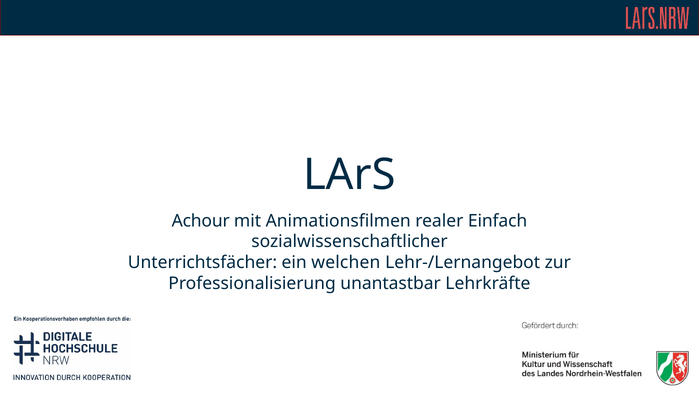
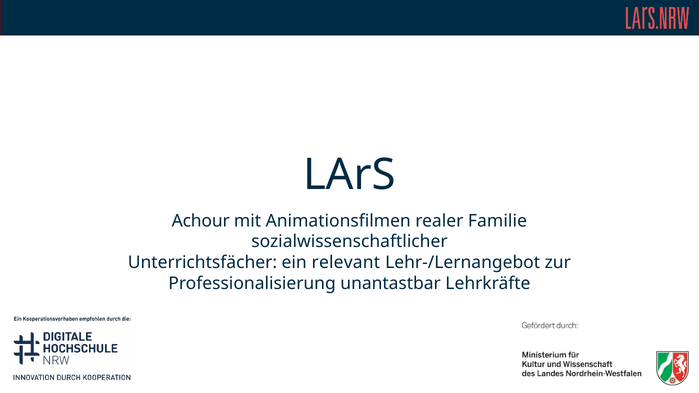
Einfach: Einfach -> Familie (497, 221)
welchen: welchen -> relevant (346, 263)
